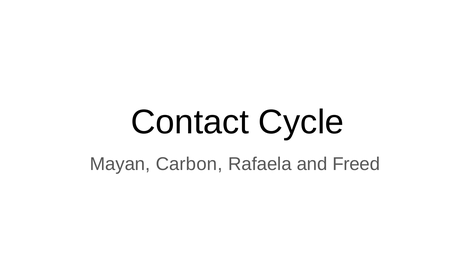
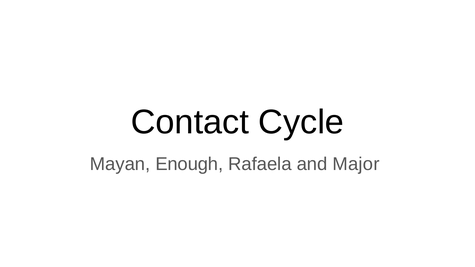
Carbon: Carbon -> Enough (189, 164)
Freed: Freed -> Major (356, 164)
